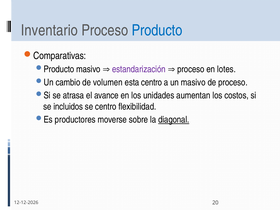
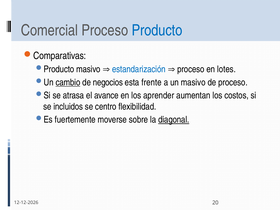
Inventario: Inventario -> Comercial (49, 30)
estandarización colour: purple -> blue (139, 69)
cambio underline: none -> present (68, 82)
volumen: volumen -> negocios (108, 82)
esta centro: centro -> frente (151, 82)
unidades: unidades -> aprender (159, 95)
productores: productores -> fuertemente (75, 120)
